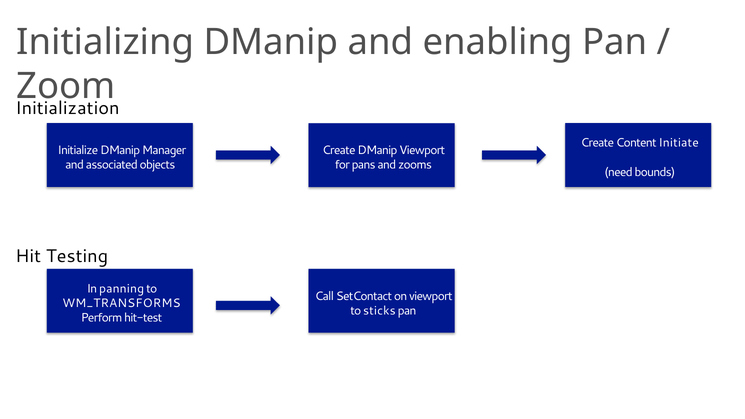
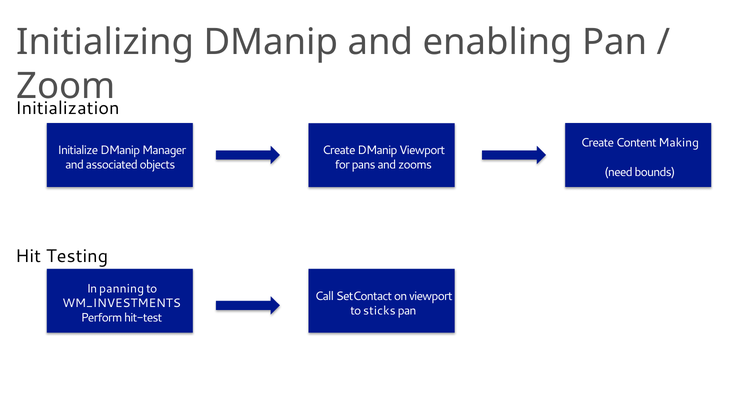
Initiate: Initiate -> Making (679, 143)
WM_TRANSFORMS: WM_TRANSFORMS -> WM_INVESTMENTS (122, 303)
